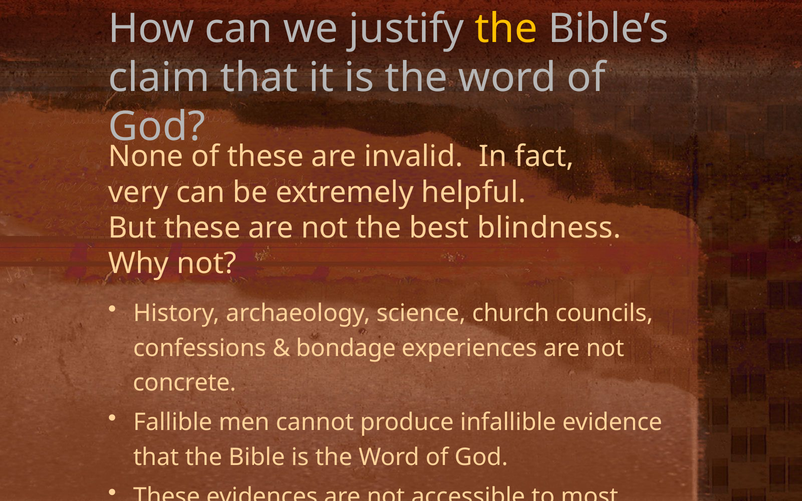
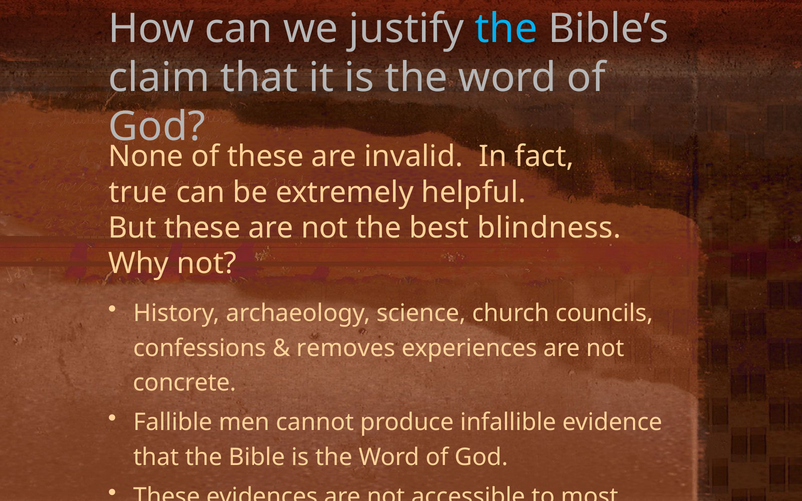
the colour: yellow -> light blue (506, 29)
very: very -> true (138, 192)
bondage: bondage -> removes (346, 348)
